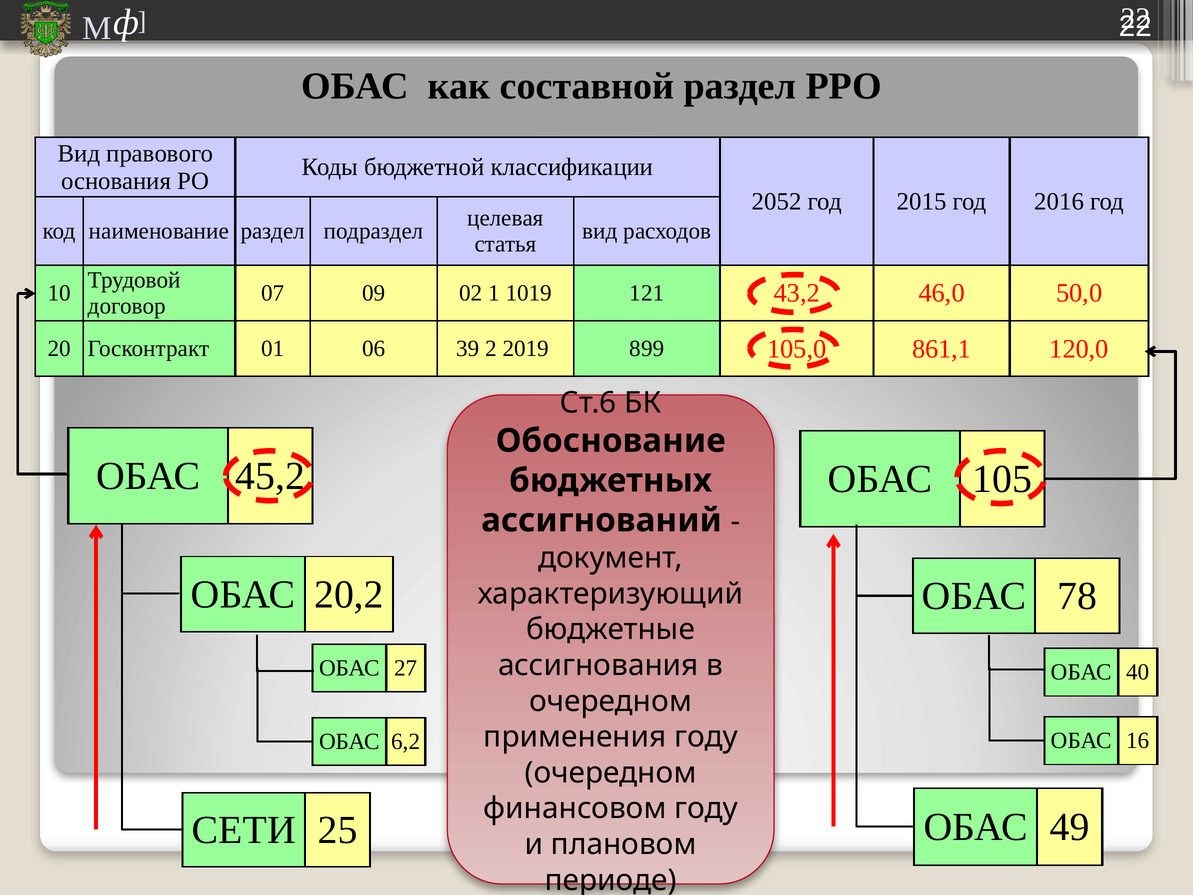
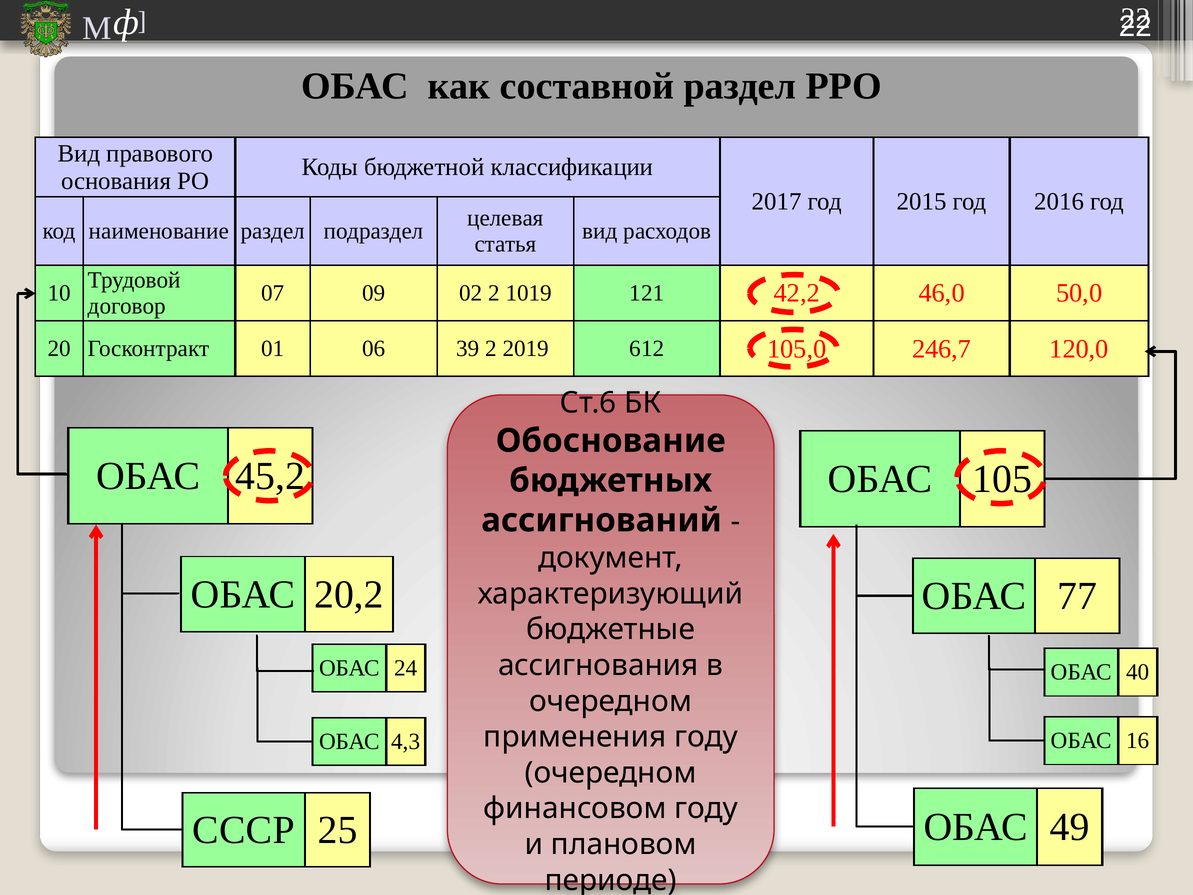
2052: 2052 -> 2017 (777, 201)
02 1: 1 -> 2 (494, 293)
43,2: 43,2 -> 42,2 (797, 293)
899: 899 -> 612 (647, 349)
861,1: 861,1 -> 246,7 (942, 349)
78: 78 -> 77 (1077, 596)
27: 27 -> 24 (406, 668)
6,2: 6,2 -> 4,3 (406, 742)
СЕТИ: СЕТИ -> СССР (244, 830)
